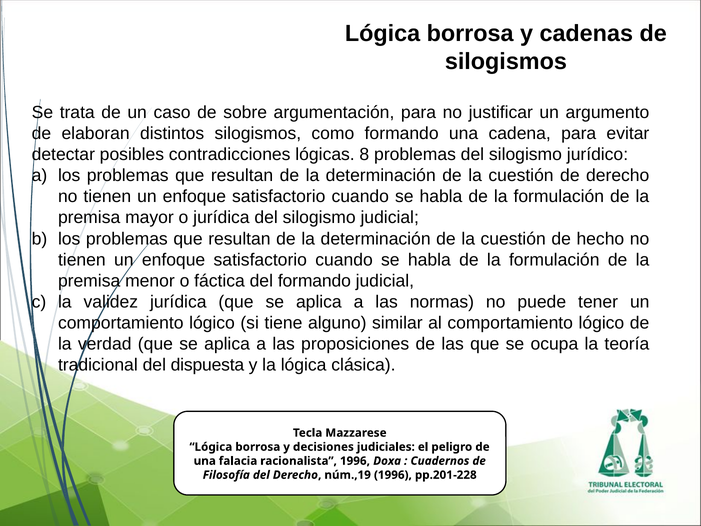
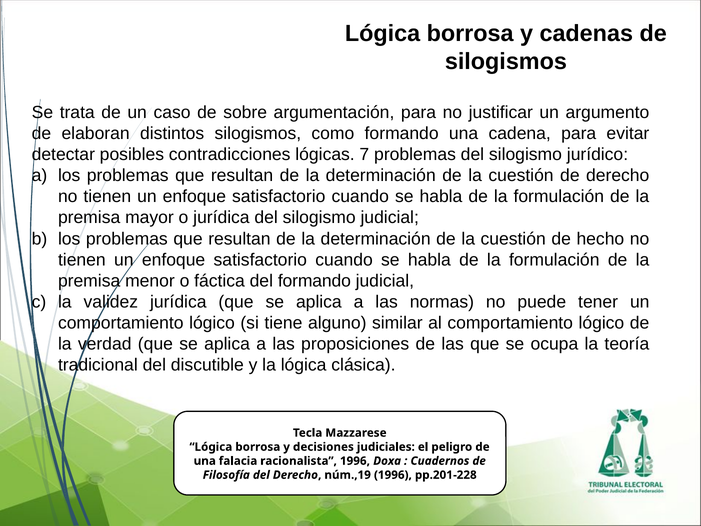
8: 8 -> 7 (364, 154)
dispuesta: dispuesta -> discutible (207, 365)
